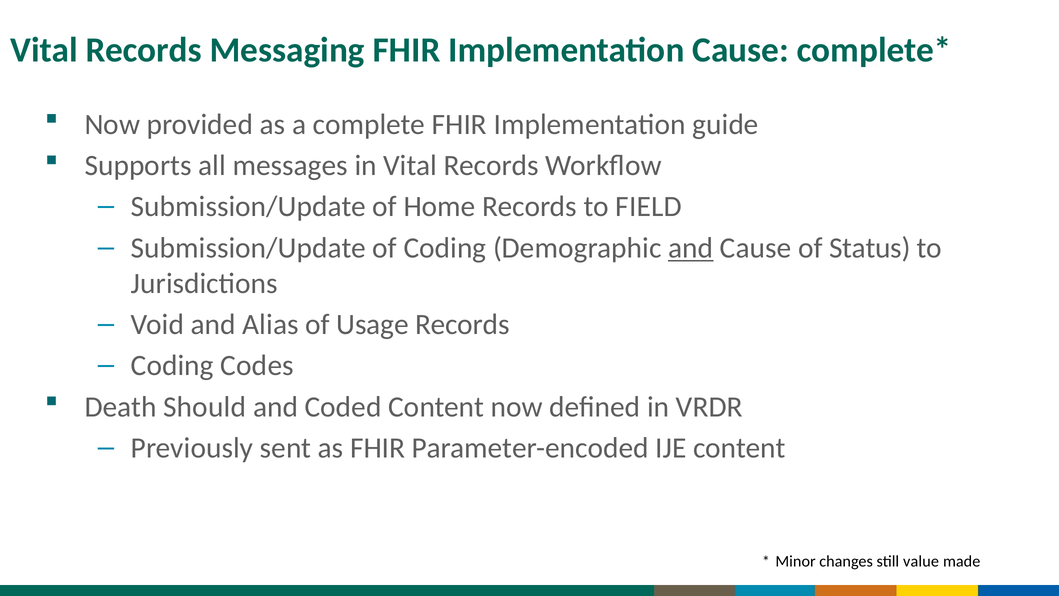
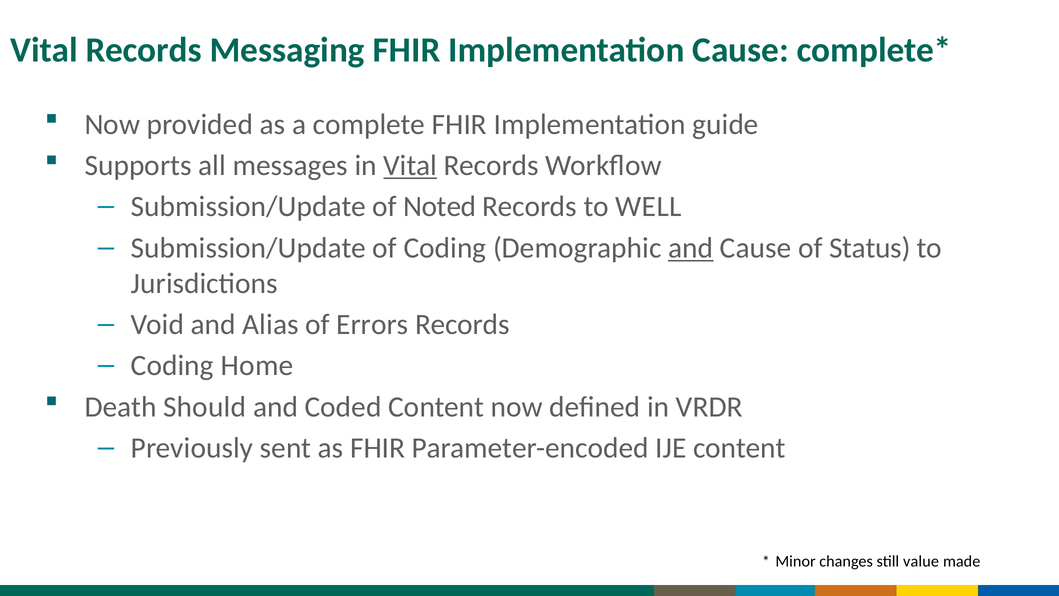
Vital underline: none -> present (410, 165)
Home: Home -> Noted (440, 207)
FIELD: FIELD -> WELL (649, 207)
Usage: Usage -> Errors (372, 324)
Codes: Codes -> Home (257, 366)
